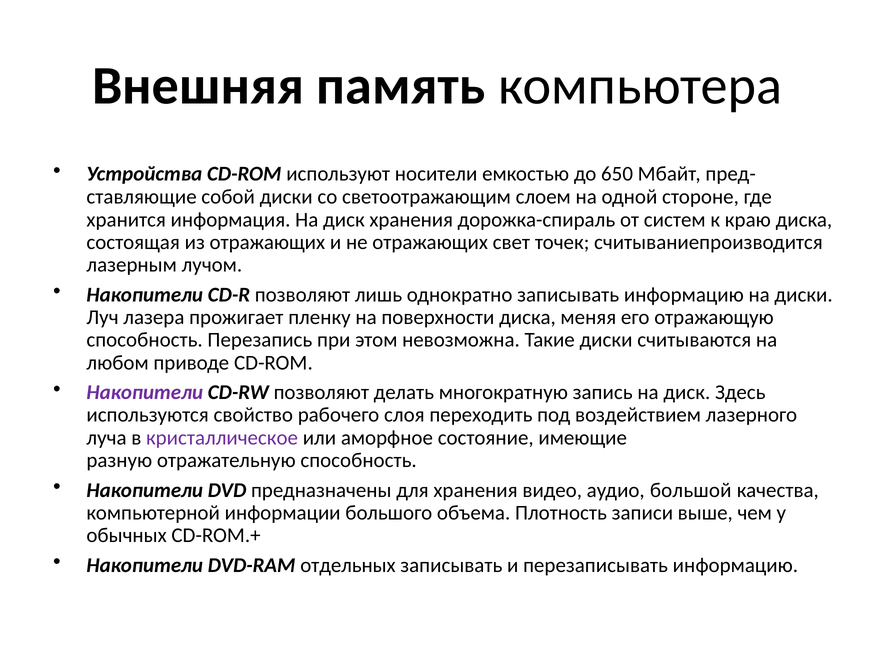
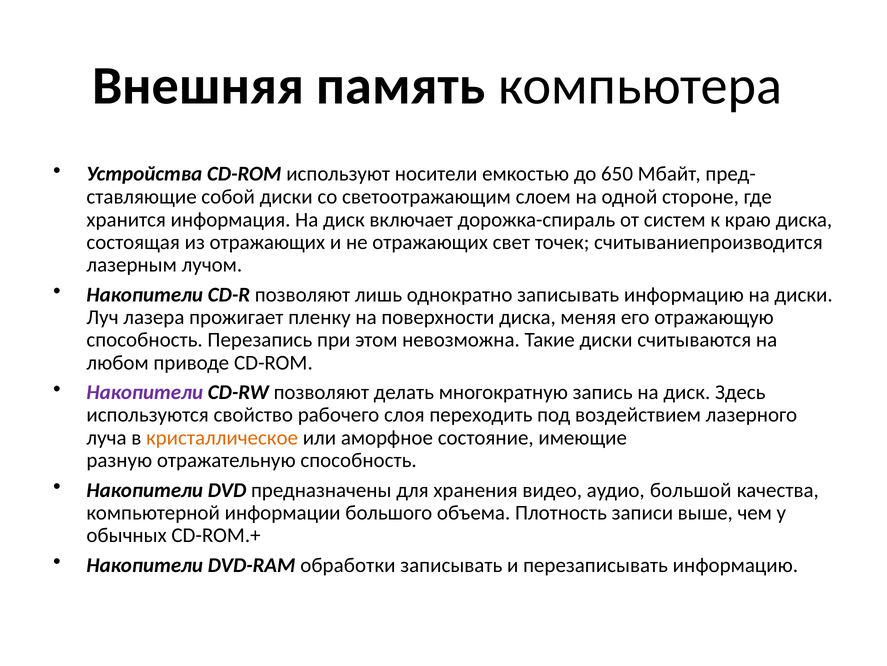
диск хранения: хранения -> включает (411, 219)
кристаллическое colour: purple -> orange (222, 437)
отдельных: отдельных -> обработки (348, 565)
